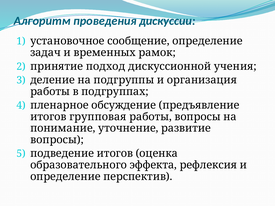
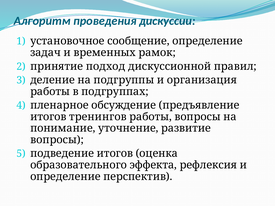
учения: учения -> правил (235, 66)
групповая: групповая -> тренингов (98, 117)
